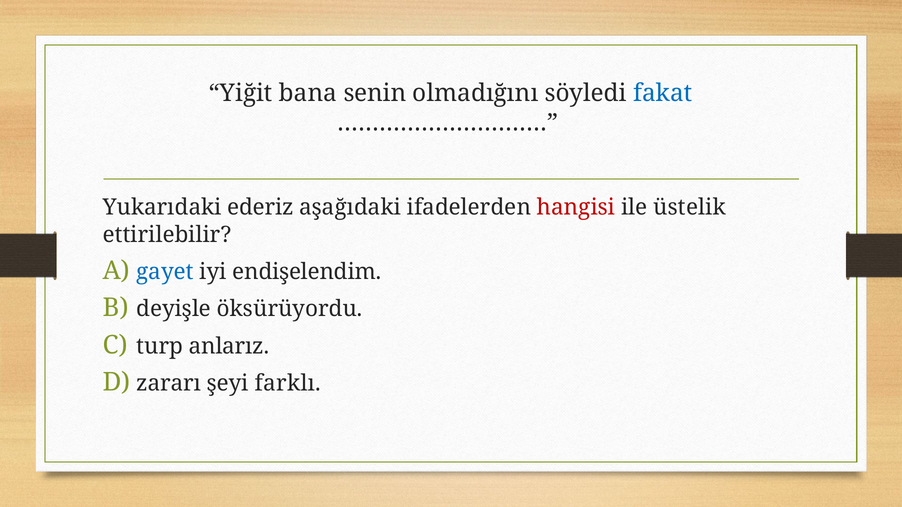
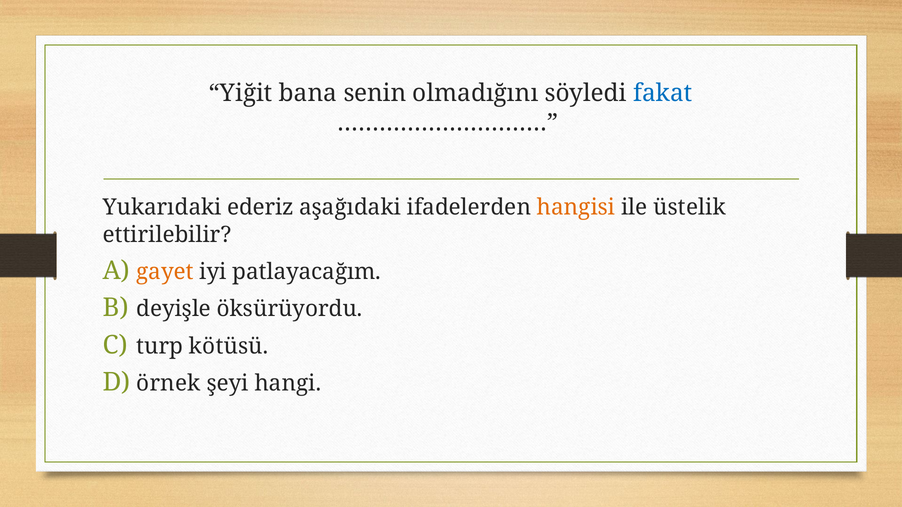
hangisi colour: red -> orange (576, 208)
gayet colour: blue -> orange (165, 272)
endişelendim: endişelendim -> patlayacağım (307, 272)
anlarız: anlarız -> kötüsü (229, 346)
zararı: zararı -> örnek (168, 384)
farklı: farklı -> hangi (288, 384)
